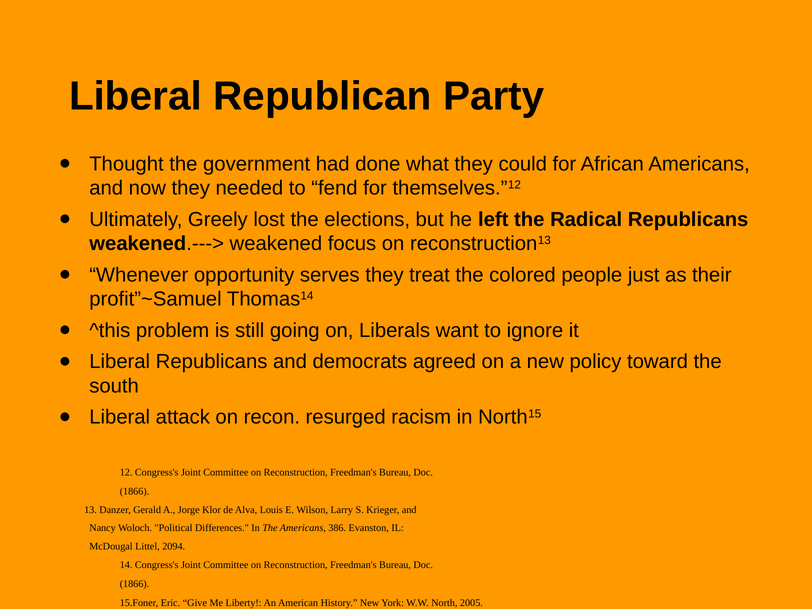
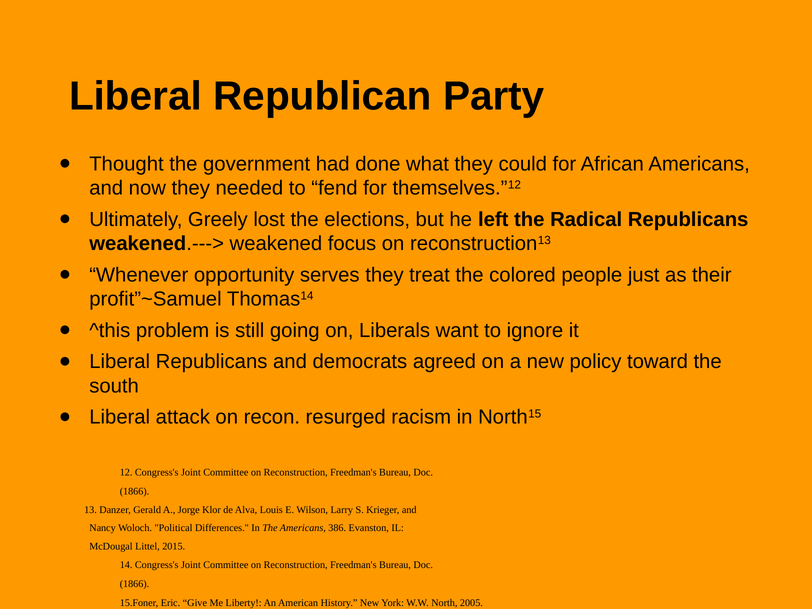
2094: 2094 -> 2015 (174, 546)
